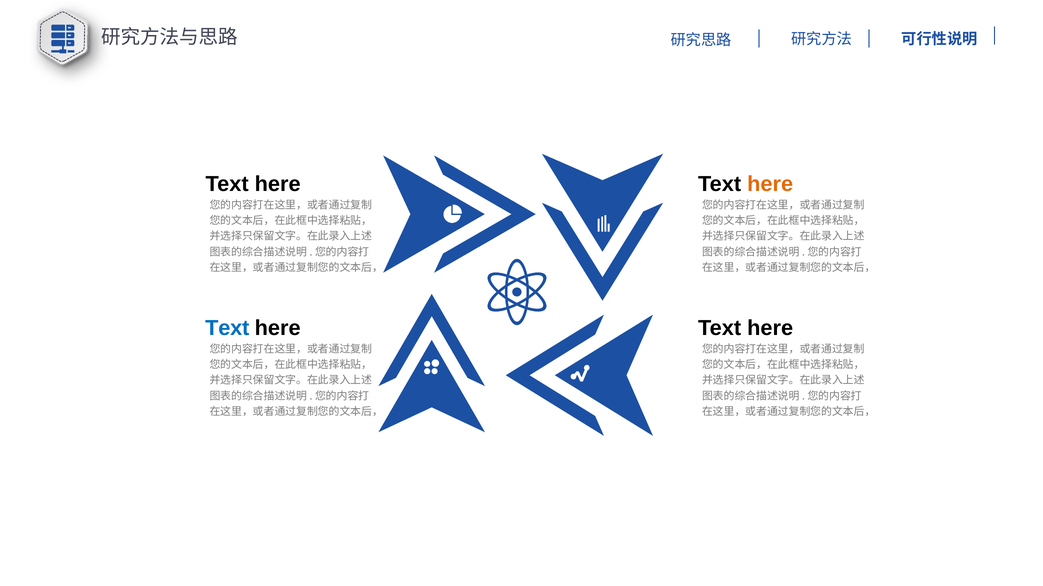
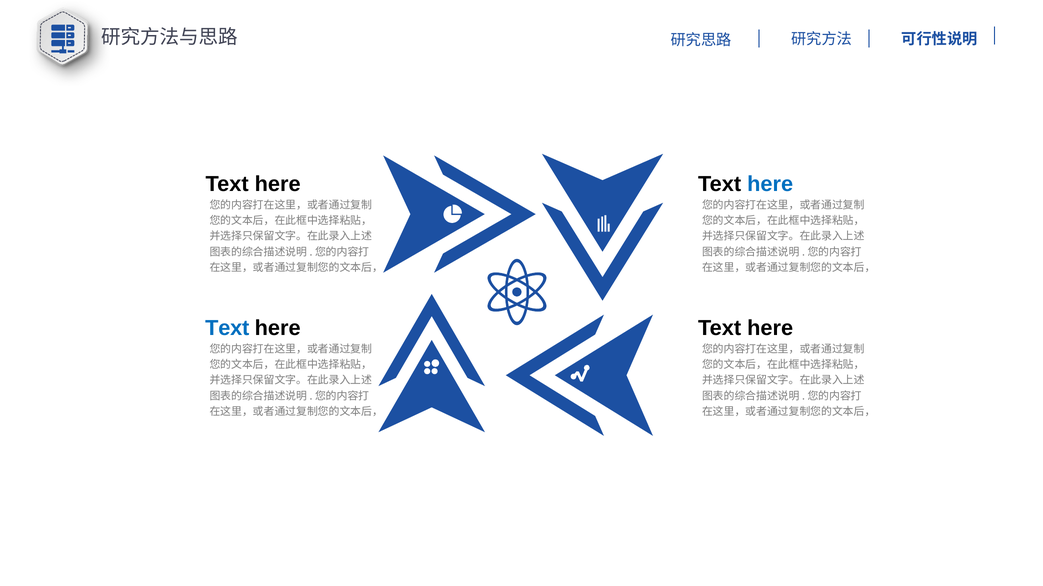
here colour: orange -> blue (770, 184)
